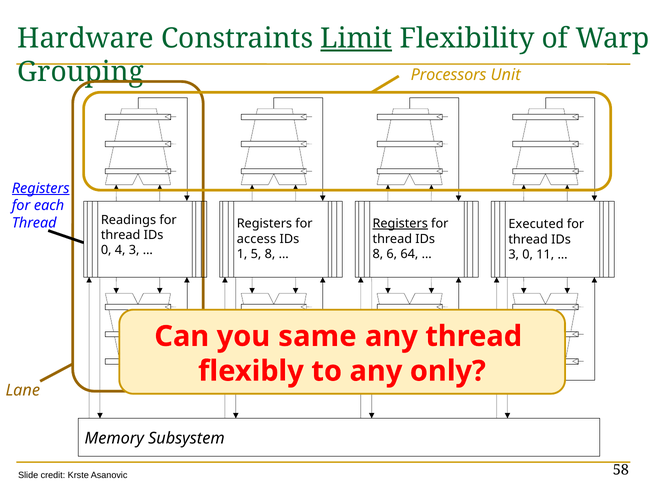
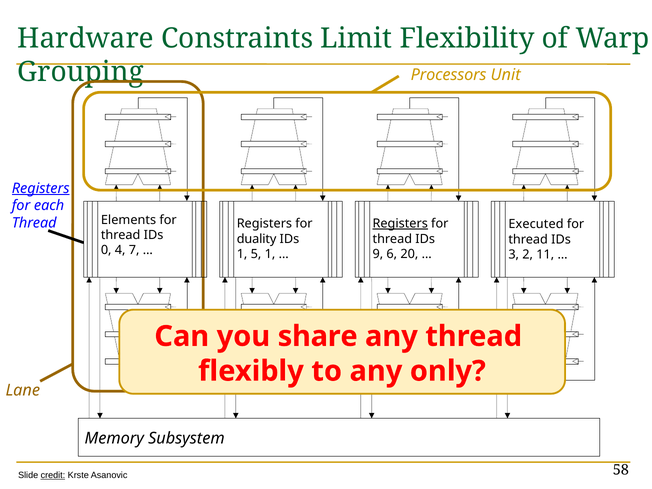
Limit underline: present -> none (356, 38)
Readings: Readings -> Elements (129, 220)
access: access -> duality (257, 239)
4 3: 3 -> 7 (134, 250)
5 8: 8 -> 1 (270, 254)
8: 8 -> 9 (378, 254)
64: 64 -> 20 (409, 254)
3 0: 0 -> 2 (528, 255)
same: same -> share (318, 336)
credit underline: none -> present (53, 475)
